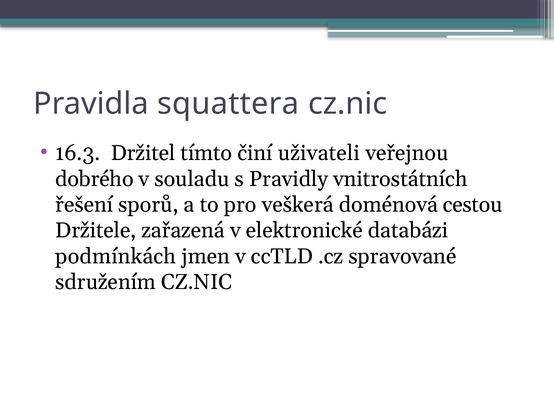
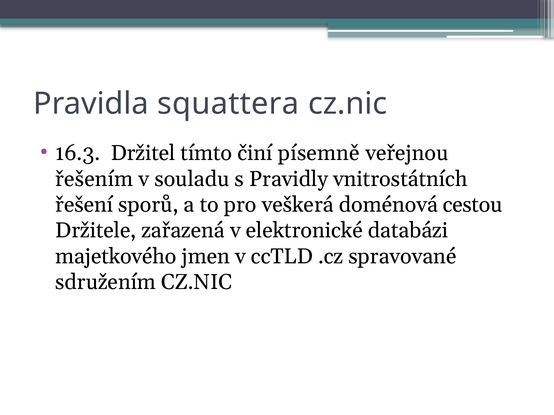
uživateli: uživateli -> písemně (319, 153)
dobrého: dobrého -> řešením (94, 179)
podmínkách: podmínkách -> majetkového (116, 257)
